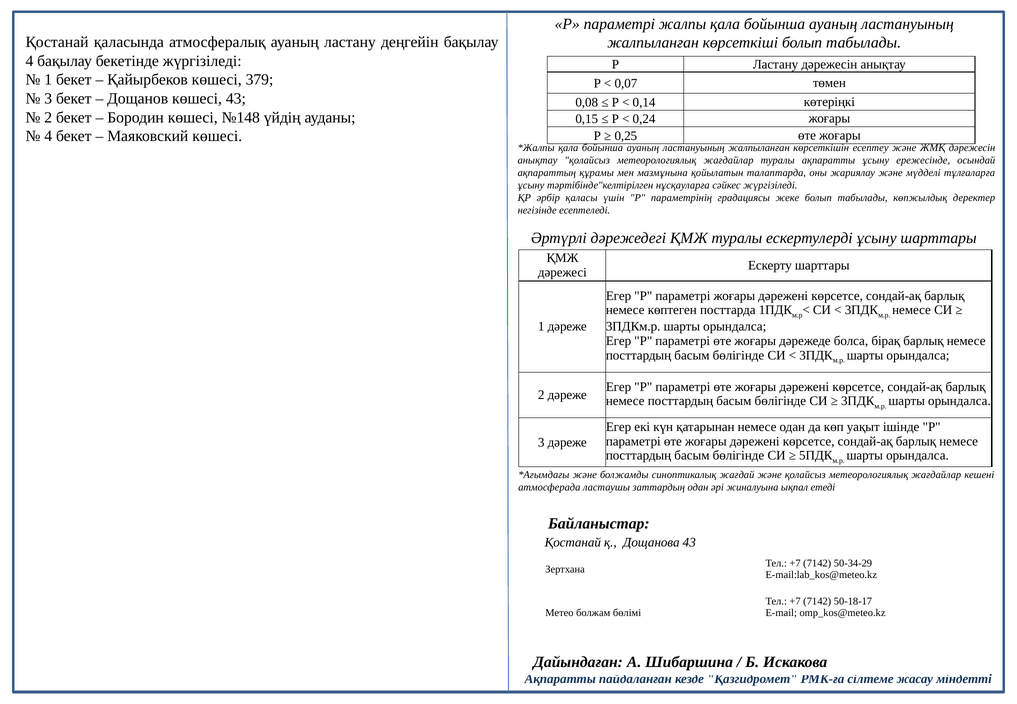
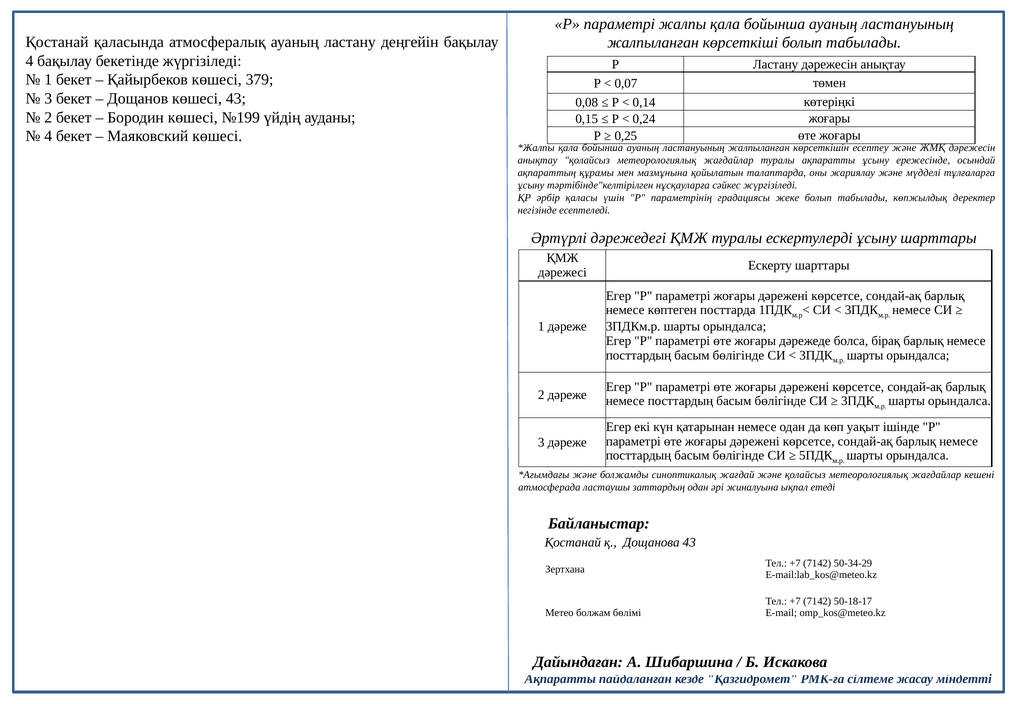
№148: №148 -> №199 (241, 117)
